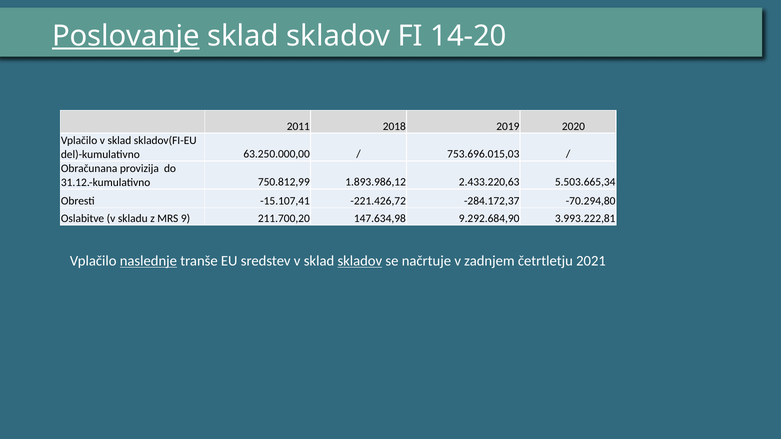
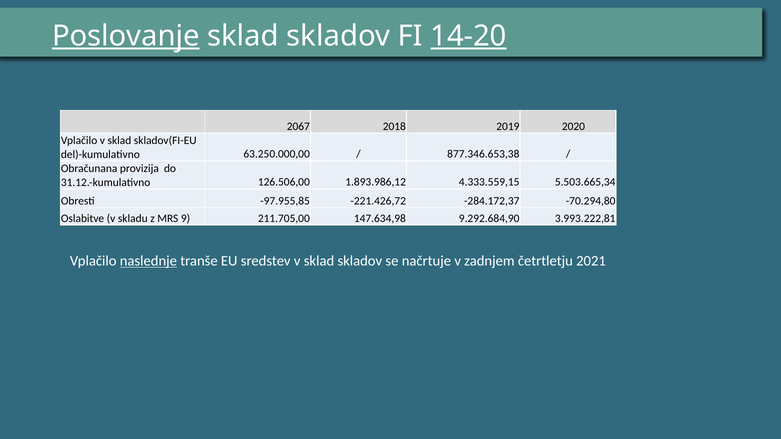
14-20 underline: none -> present (469, 36)
2011: 2011 -> 2067 (298, 126)
753.696.015,03: 753.696.015,03 -> 877.346.653,38 (483, 154)
750.812,99: 750.812,99 -> 126.506,00 (284, 182)
2.433.220,63: 2.433.220,63 -> 4.333.559,15 (489, 182)
-15.107,41: -15.107,41 -> -97.955,85 (285, 201)
211.700,20: 211.700,20 -> 211.705,00 (284, 219)
skladov underline: present -> none (360, 261)
